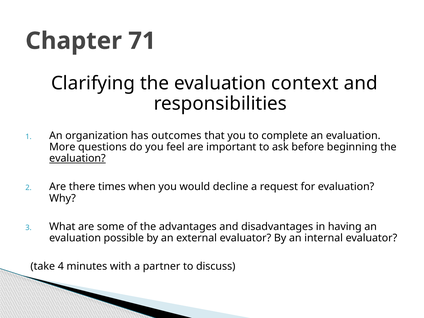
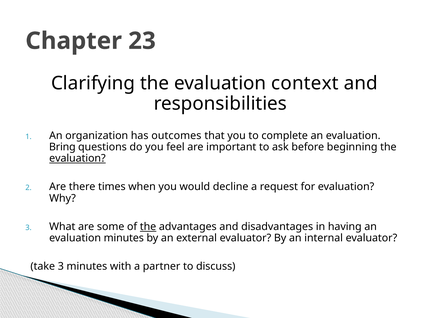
71: 71 -> 23 (142, 41)
More: More -> Bring (62, 147)
the underline: none -> present (148, 227)
evaluation possible: possible -> minutes (124, 238)
take 4: 4 -> 3 (61, 266)
